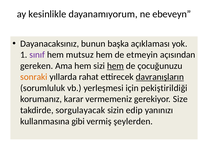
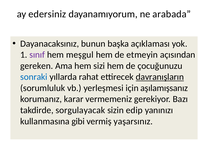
kesinlikle: kesinlikle -> edersiniz (47, 14)
ebeveyn: ebeveyn -> arabada (172, 14)
mutsuz: mutsuz -> meşgul (80, 55)
hem underline: present -> none (115, 66)
sonraki colour: orange -> blue (34, 77)
pekiştirildiği: pekiştirildiği -> aşılamışsanız (164, 88)
Size: Size -> Bazı (180, 99)
şeylerden: şeylerden -> yaşarsınız (133, 121)
